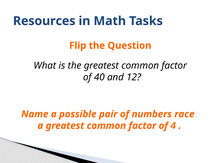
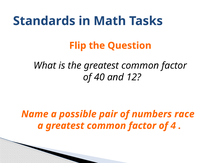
Resources: Resources -> Standards (44, 21)
